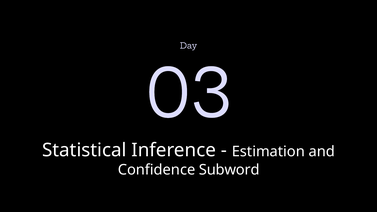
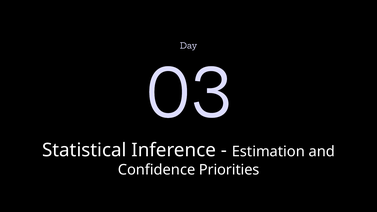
Subword: Subword -> Priorities (229, 170)
